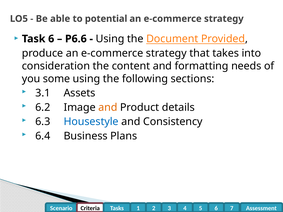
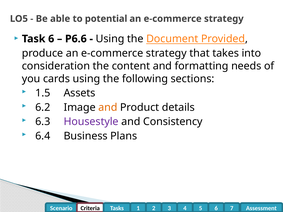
some: some -> cards (57, 79)
3.1: 3.1 -> 1.5 (43, 93)
Housestyle colour: blue -> purple (91, 122)
